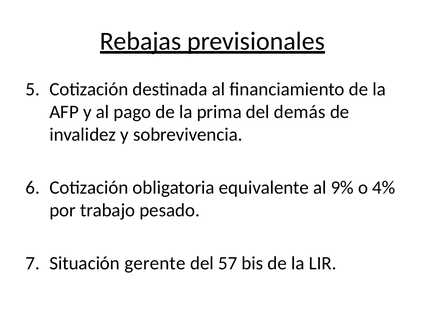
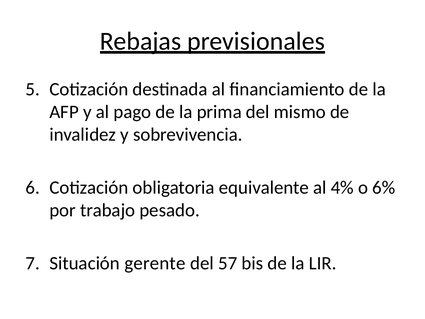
demás: demás -> mismo (300, 112)
9%: 9% -> 4% (342, 187)
4%: 4% -> 6% (384, 187)
